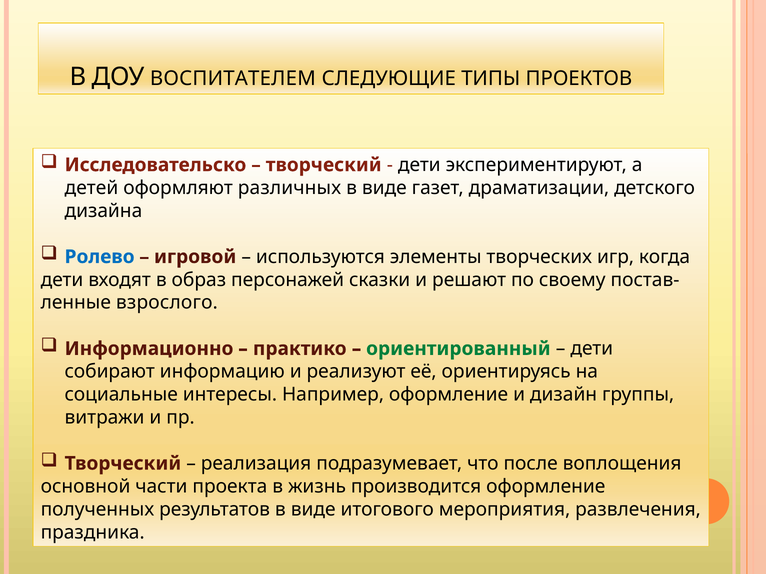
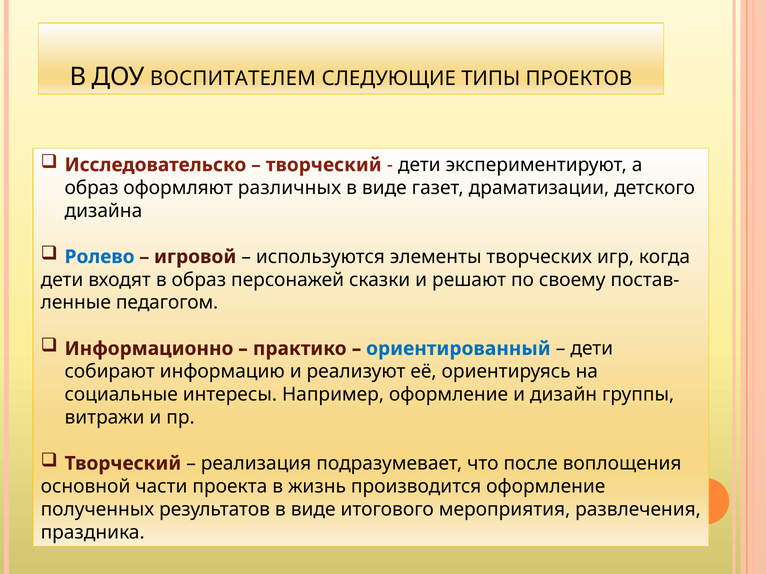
детей: детей -> образ (92, 188)
взрослого: взрослого -> педагогом (167, 303)
ориентированный colour: green -> blue (458, 349)
